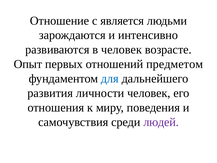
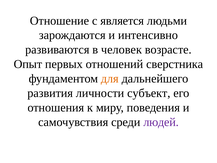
предметом: предметом -> сверстника (175, 64)
для colour: blue -> orange (110, 79)
личности человек: человек -> субъект (149, 93)
